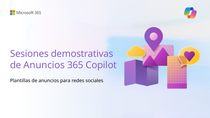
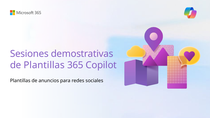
Anuncios: Anuncios -> Plantillas (44, 65)
